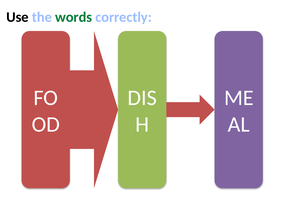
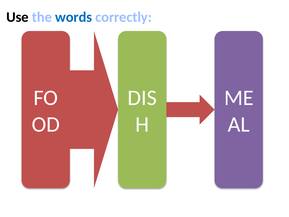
words colour: green -> blue (74, 17)
